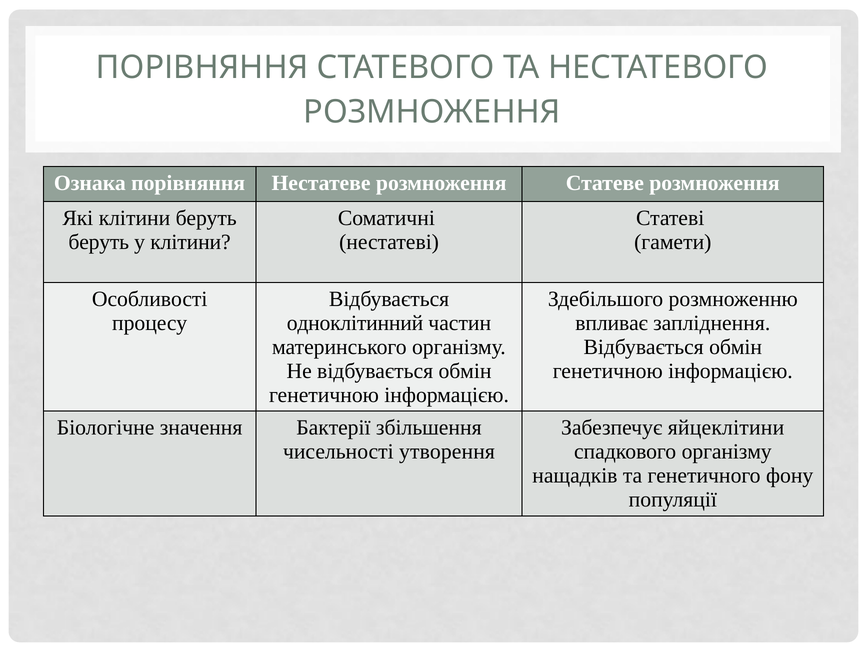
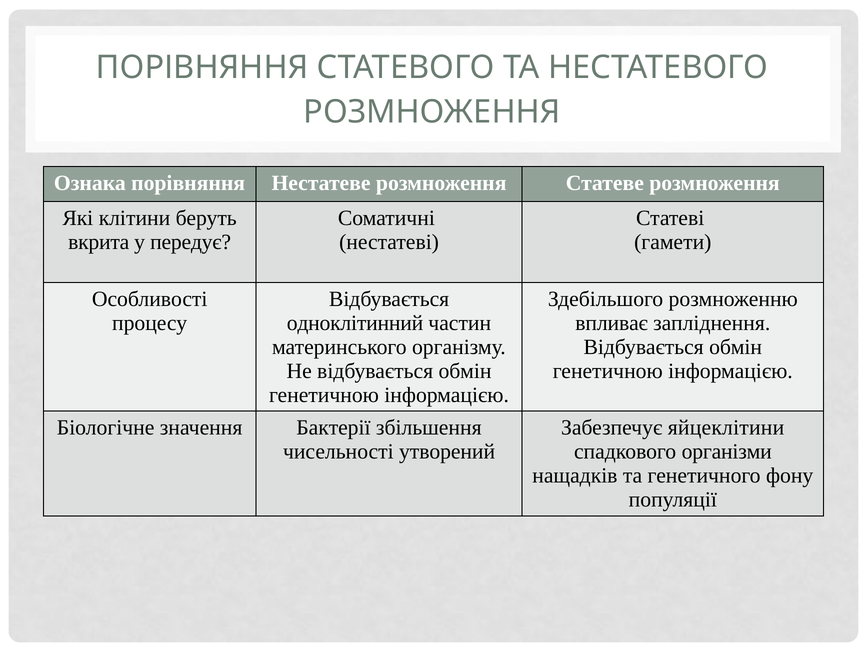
беруть: беруть -> вкрита (99, 242)
у клітини: клітини -> передує (191, 242)
утворення: утворення -> утворений (447, 451)
спадкового організму: організму -> організми (727, 451)
